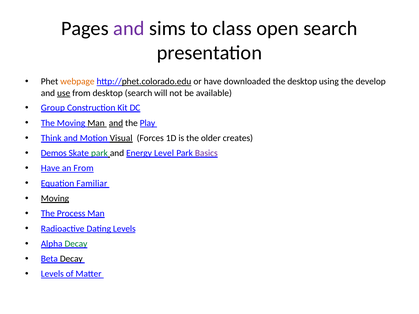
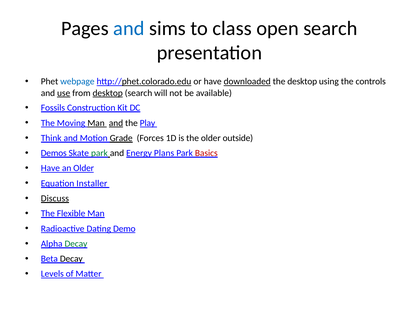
and colour: purple -> blue (129, 28)
webpage colour: orange -> blue (77, 82)
downloaded underline: none -> present (247, 82)
develop: develop -> controls (371, 82)
desktop underline: none -> present (108, 93)
Group: Group -> Fossils (53, 108)
Visual: Visual -> Grade (121, 138)
creates: creates -> outside (238, 138)
Level: Level -> Plans (164, 153)
Basics colour: purple -> red (206, 153)
an From: From -> Older (84, 168)
Familiar: Familiar -> Installer (92, 183)
Moving: Moving -> Discuss (55, 199)
Process: Process -> Flexible (71, 214)
Dating Levels: Levels -> Demo (124, 229)
